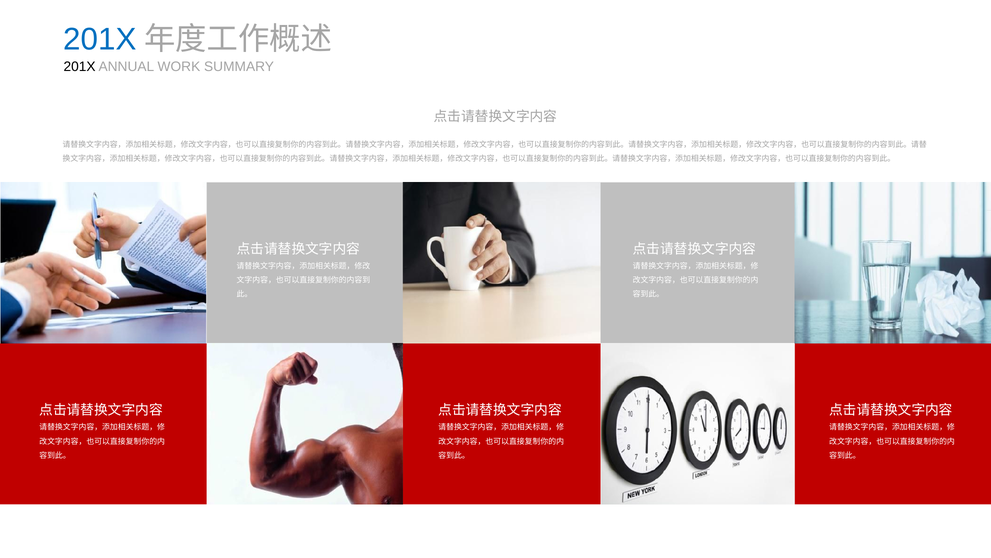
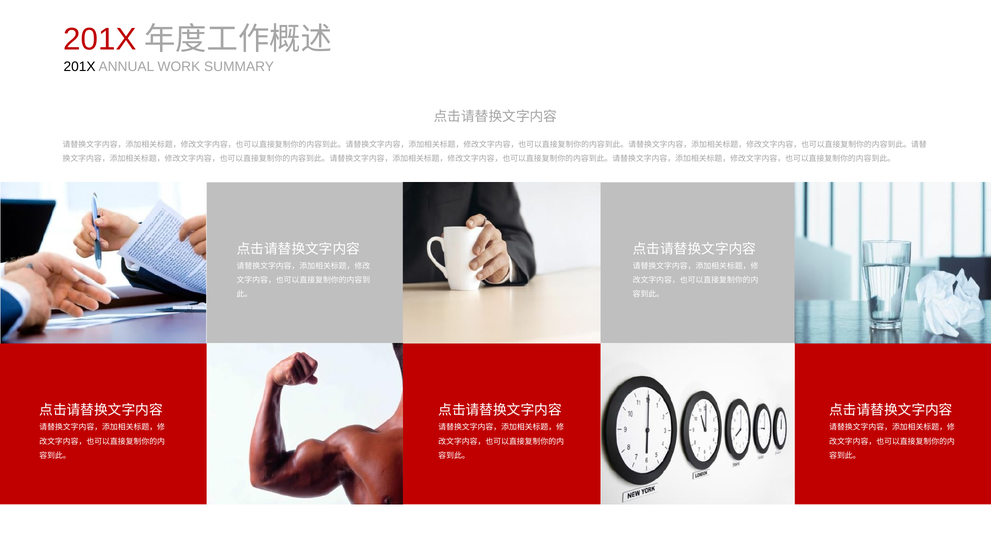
201X colour: blue -> red (100, 39)
